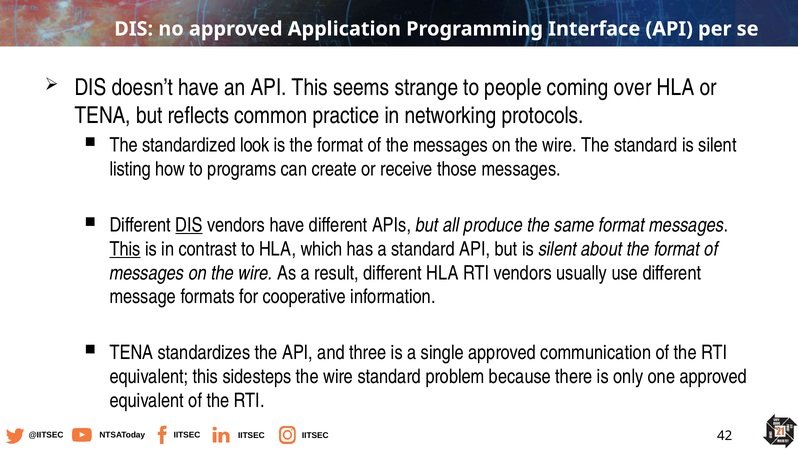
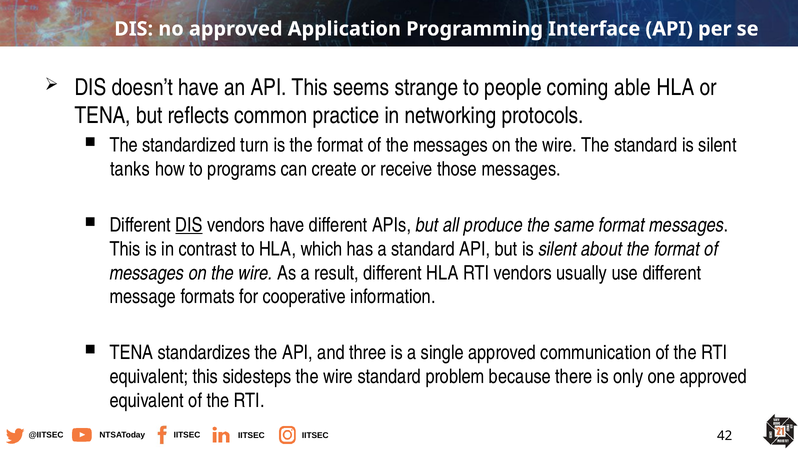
over: over -> able (633, 88)
look: look -> turn (255, 145)
listing: listing -> tanks (130, 169)
This underline: present -> none (125, 249)
